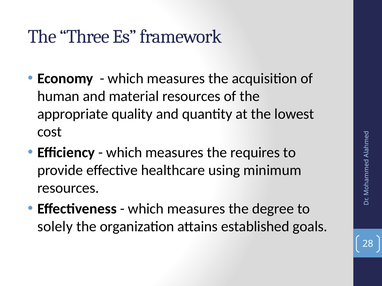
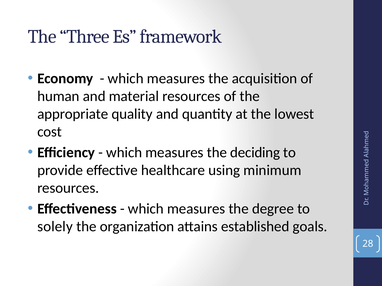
requires: requires -> deciding (255, 153)
